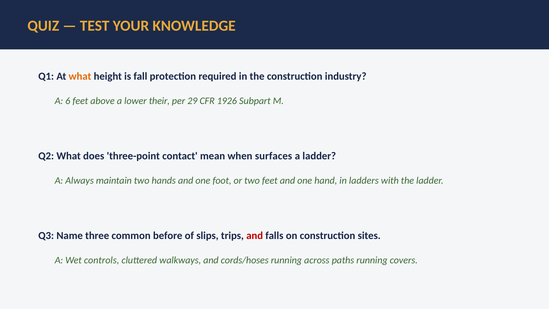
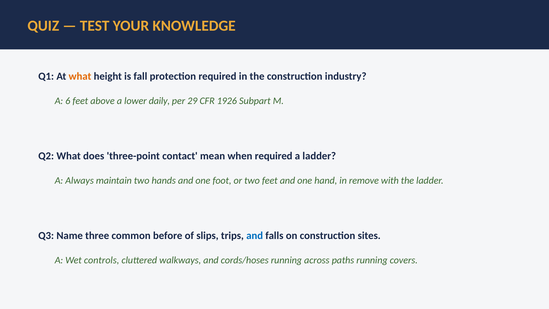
their: their -> daily (159, 101)
when surfaces: surfaces -> required (274, 156)
ladders: ladders -> remove (364, 180)
and colour: red -> blue (255, 235)
